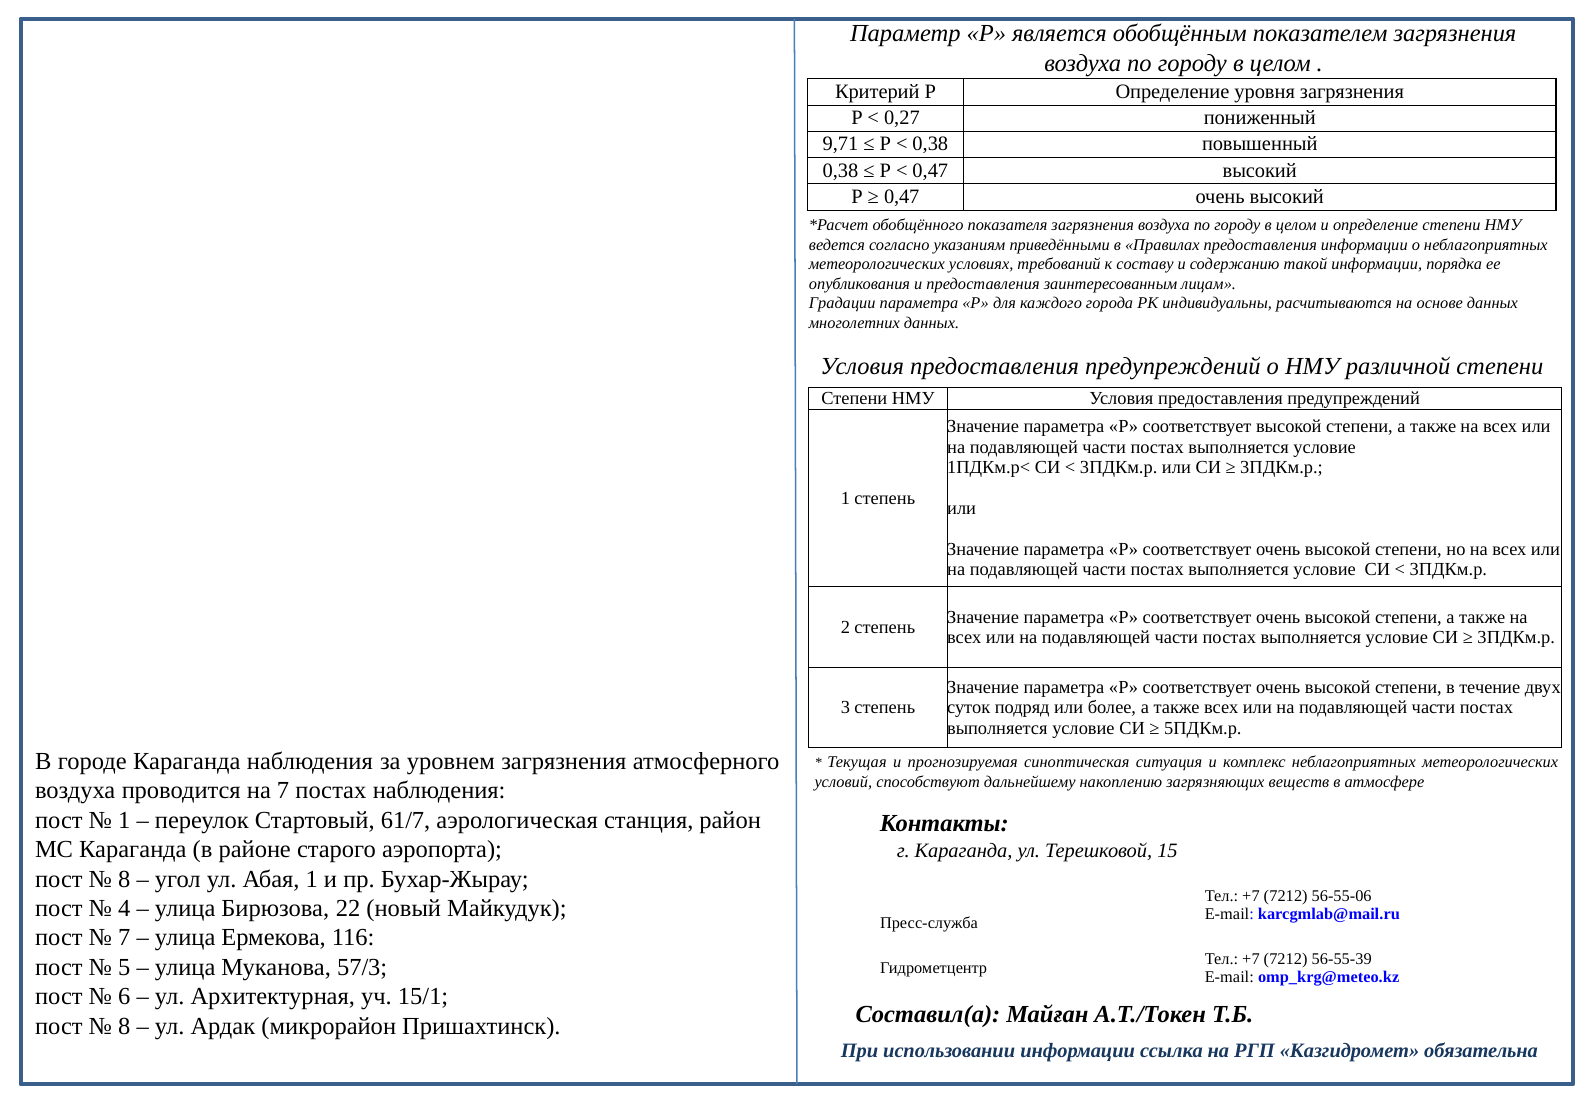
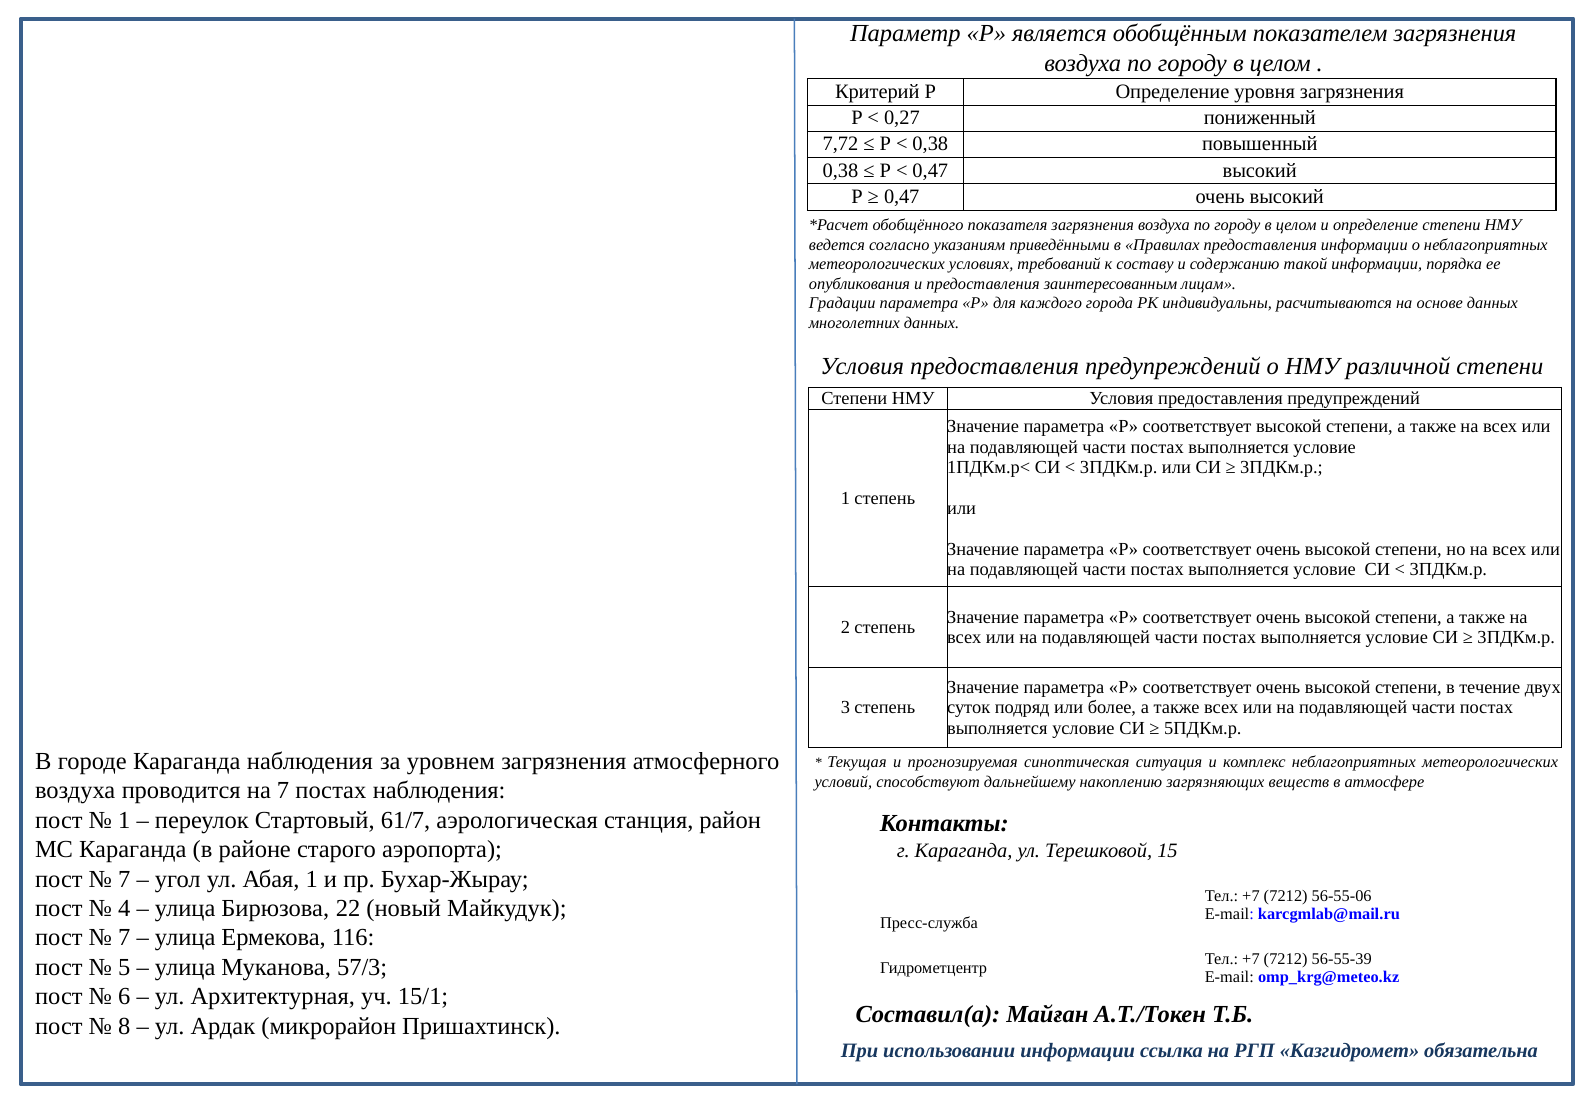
9,71: 9,71 -> 7,72 (841, 144)
8: 8 -> 7 (124, 879)
